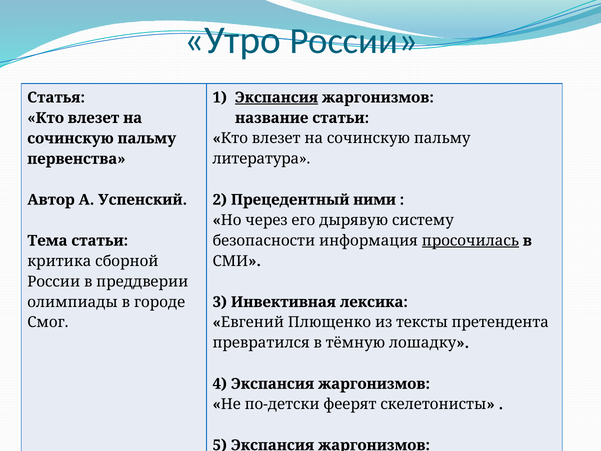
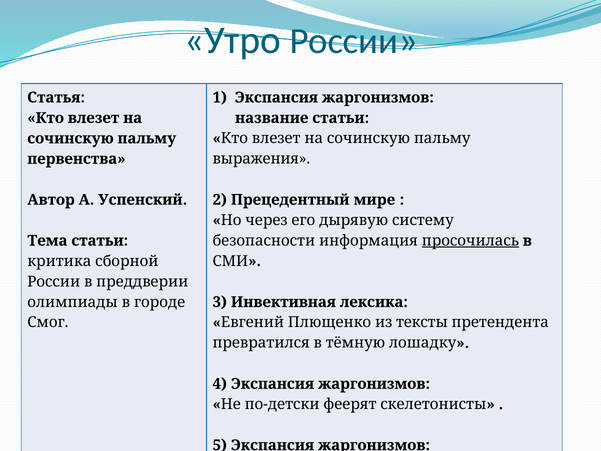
Экспансия underline: present -> none (276, 97)
литература: литература -> выражения (261, 159)
ними: ними -> мире (374, 200)
